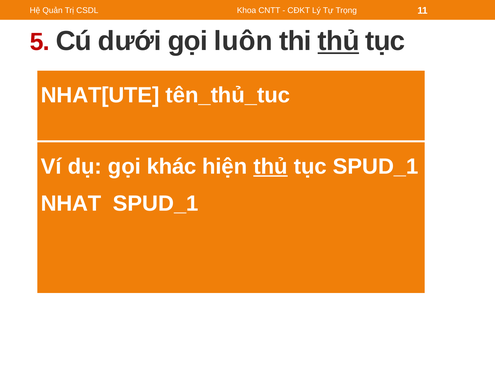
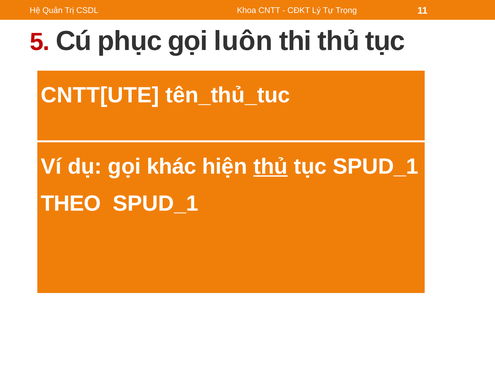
dưới: dưới -> phục (130, 41)
thủ underline: present -> none (339, 41)
NHAT[UTE: NHAT[UTE -> CNTT[UTE (100, 95)
NHAT: NHAT -> THEO (71, 203)
